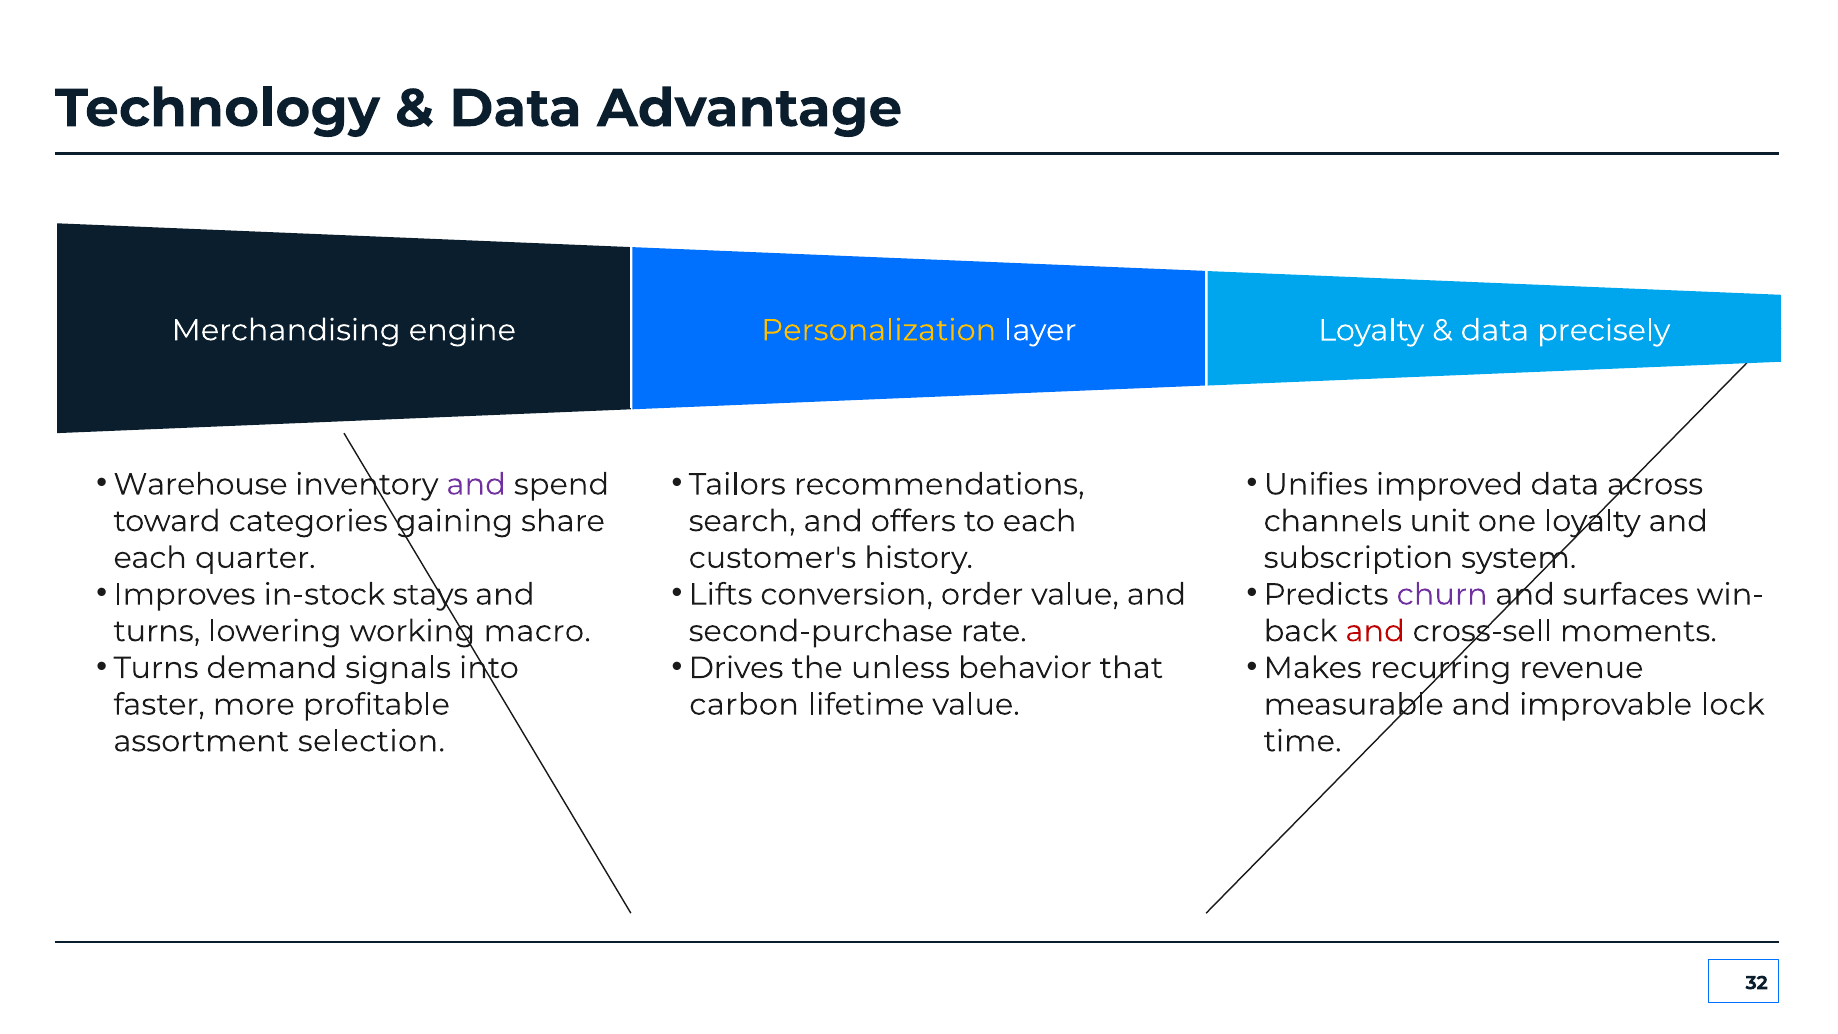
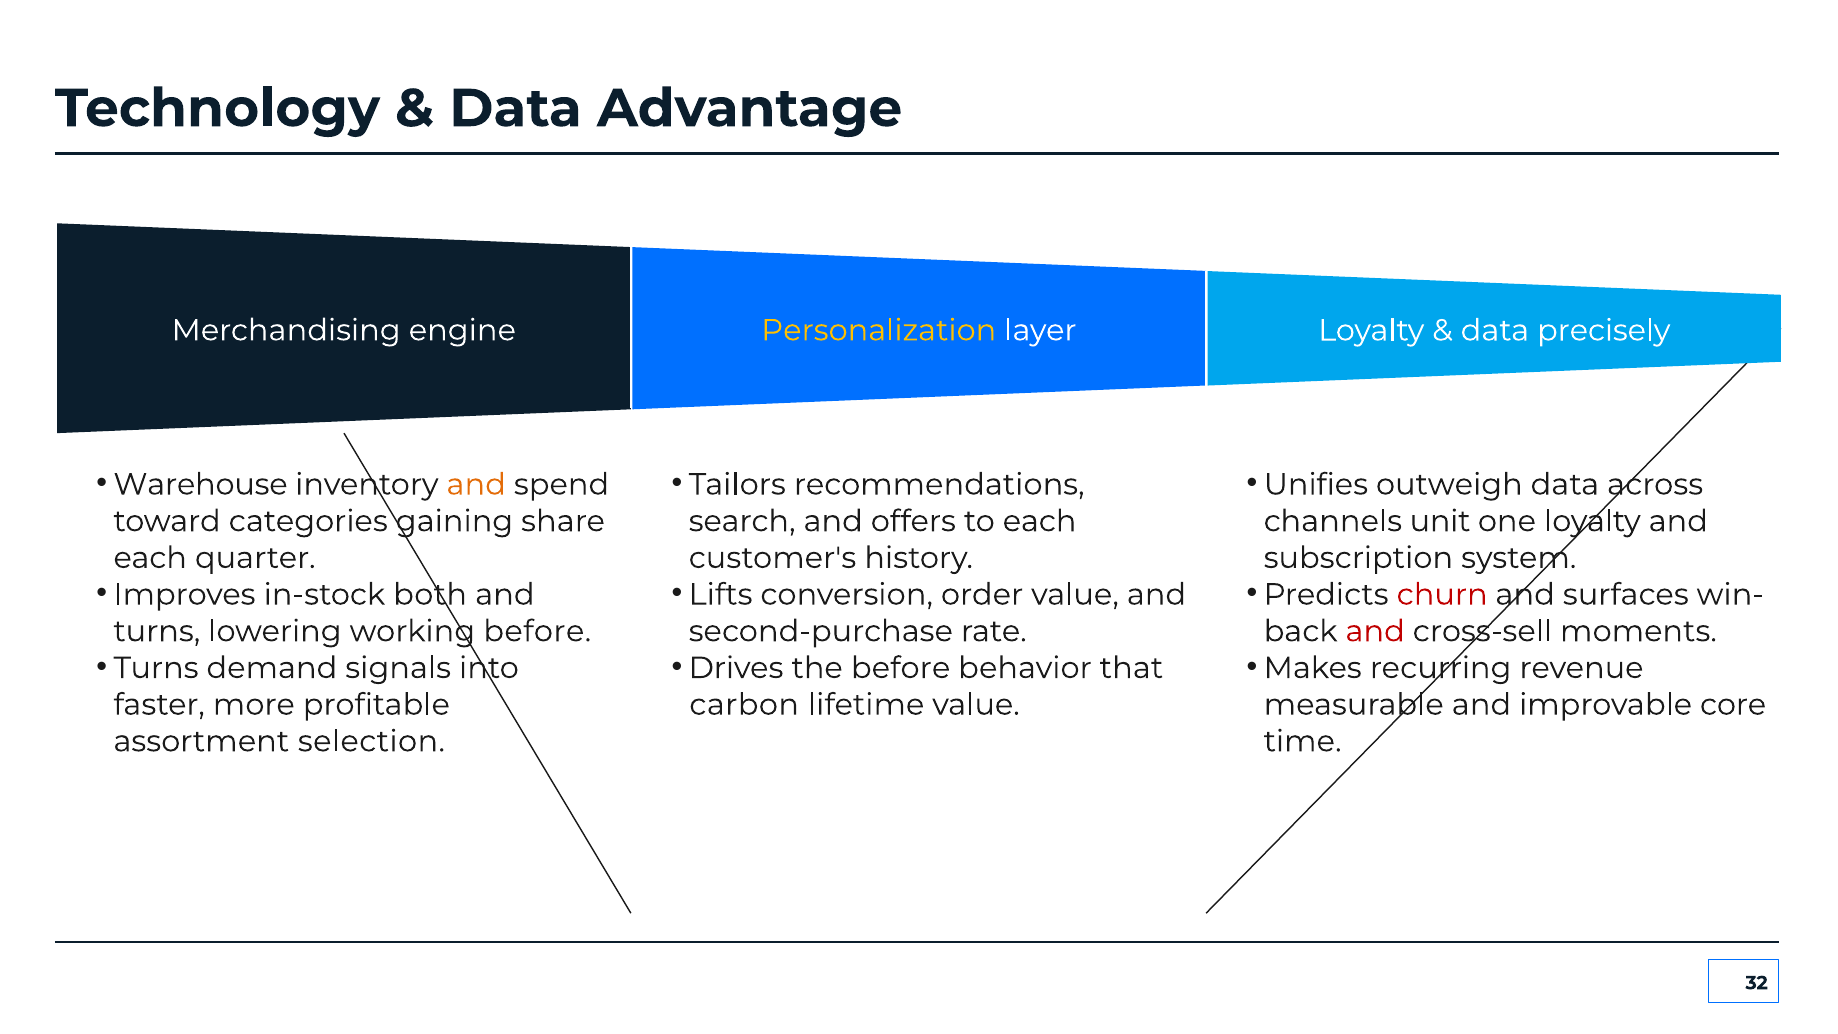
and colour: purple -> orange (476, 484)
improved: improved -> outweigh (1449, 484)
stays: stays -> both (430, 594)
churn colour: purple -> red (1442, 594)
working macro: macro -> before (537, 631)
the unless: unless -> before (901, 668)
lock: lock -> core (1733, 705)
